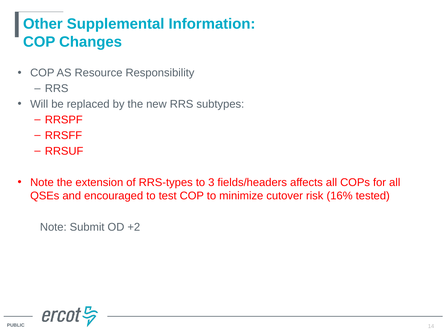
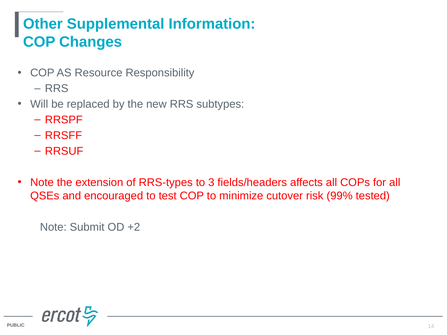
16%: 16% -> 99% (340, 196)
